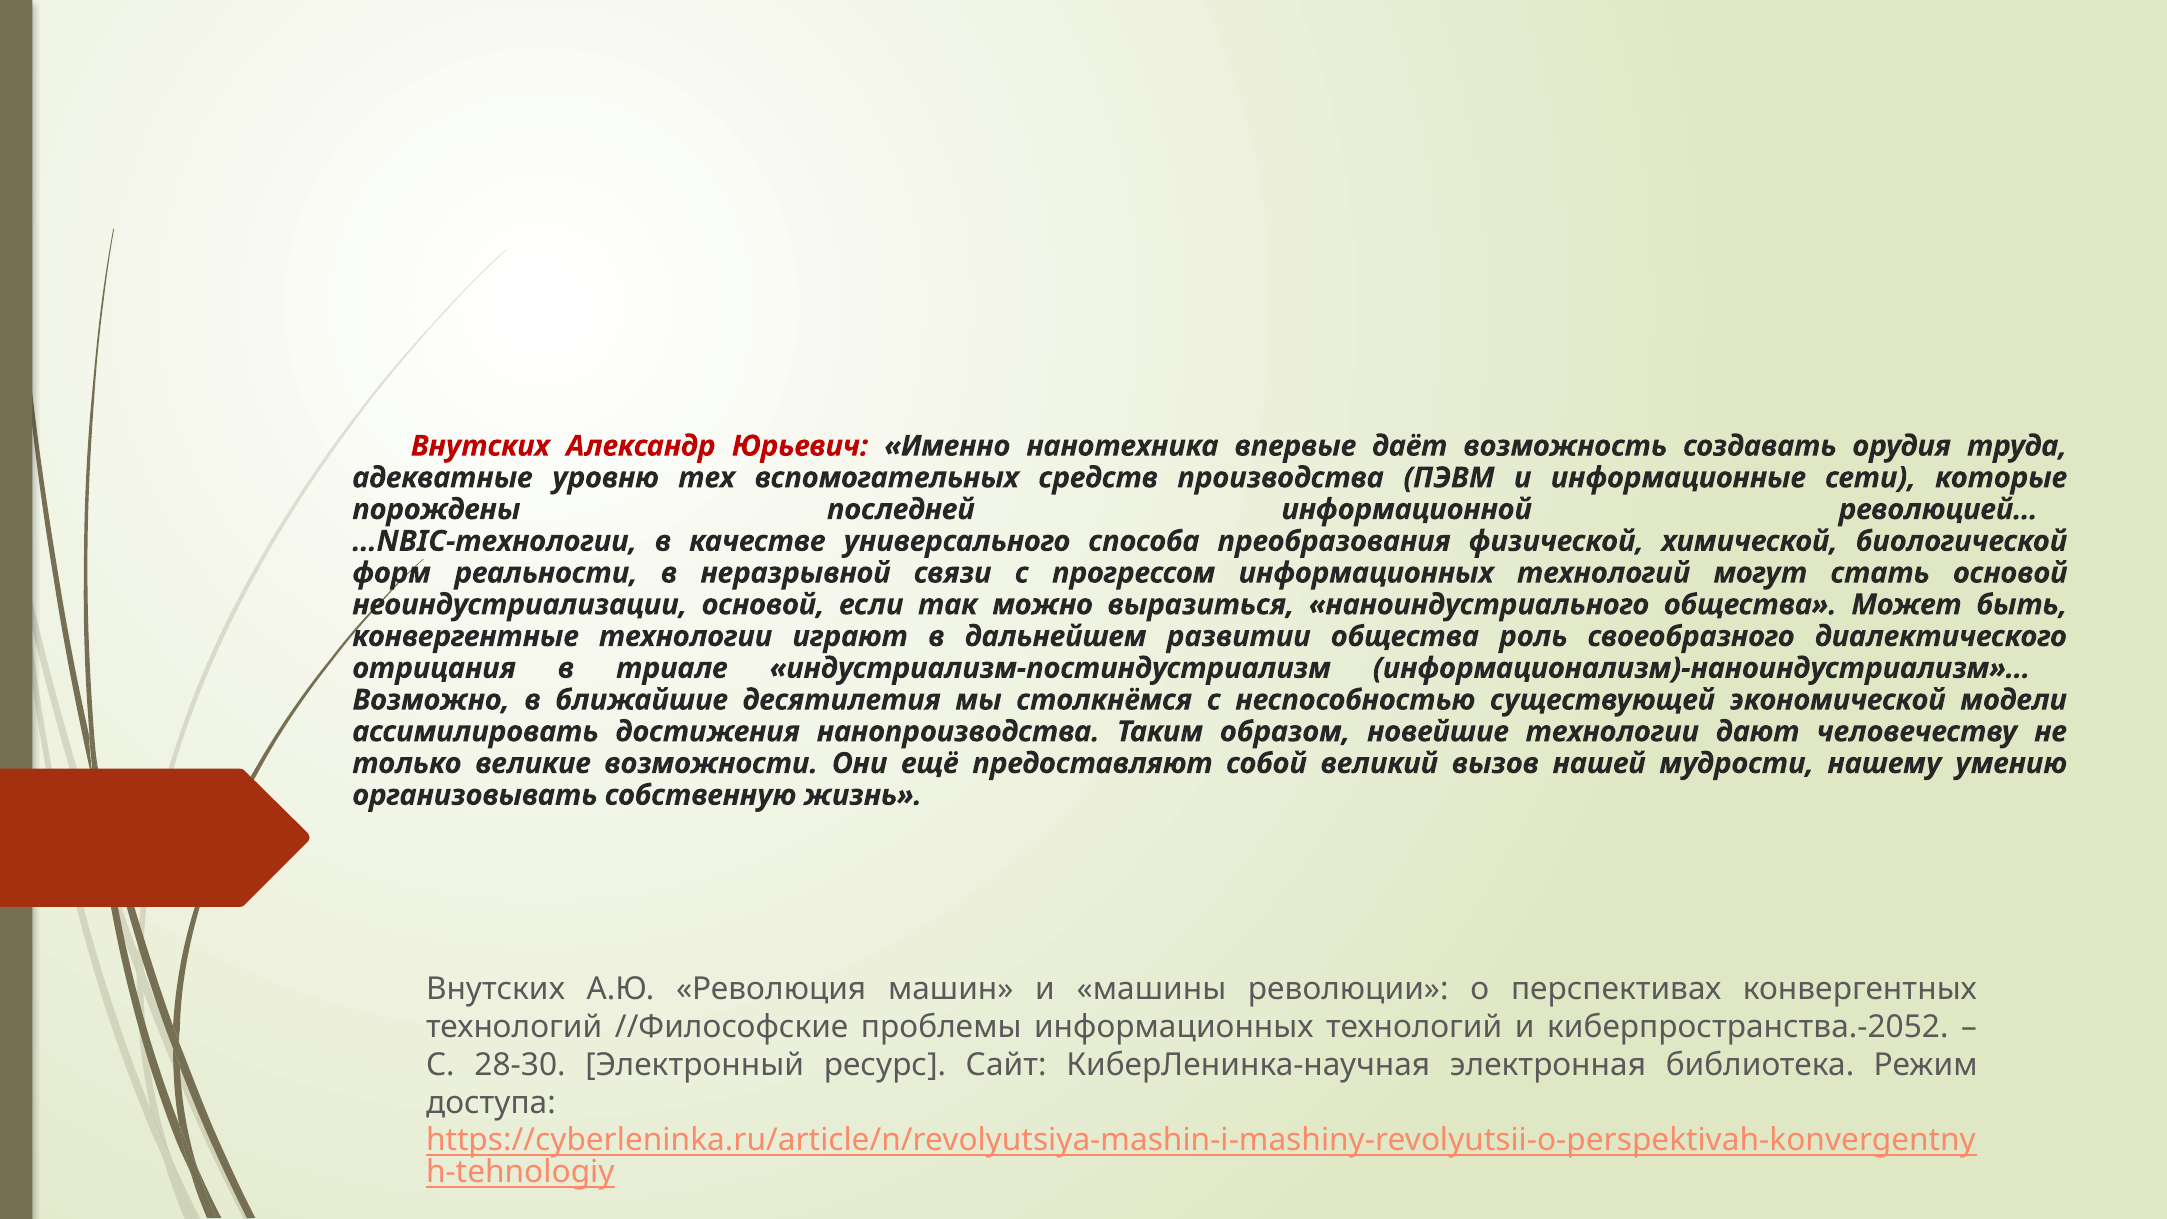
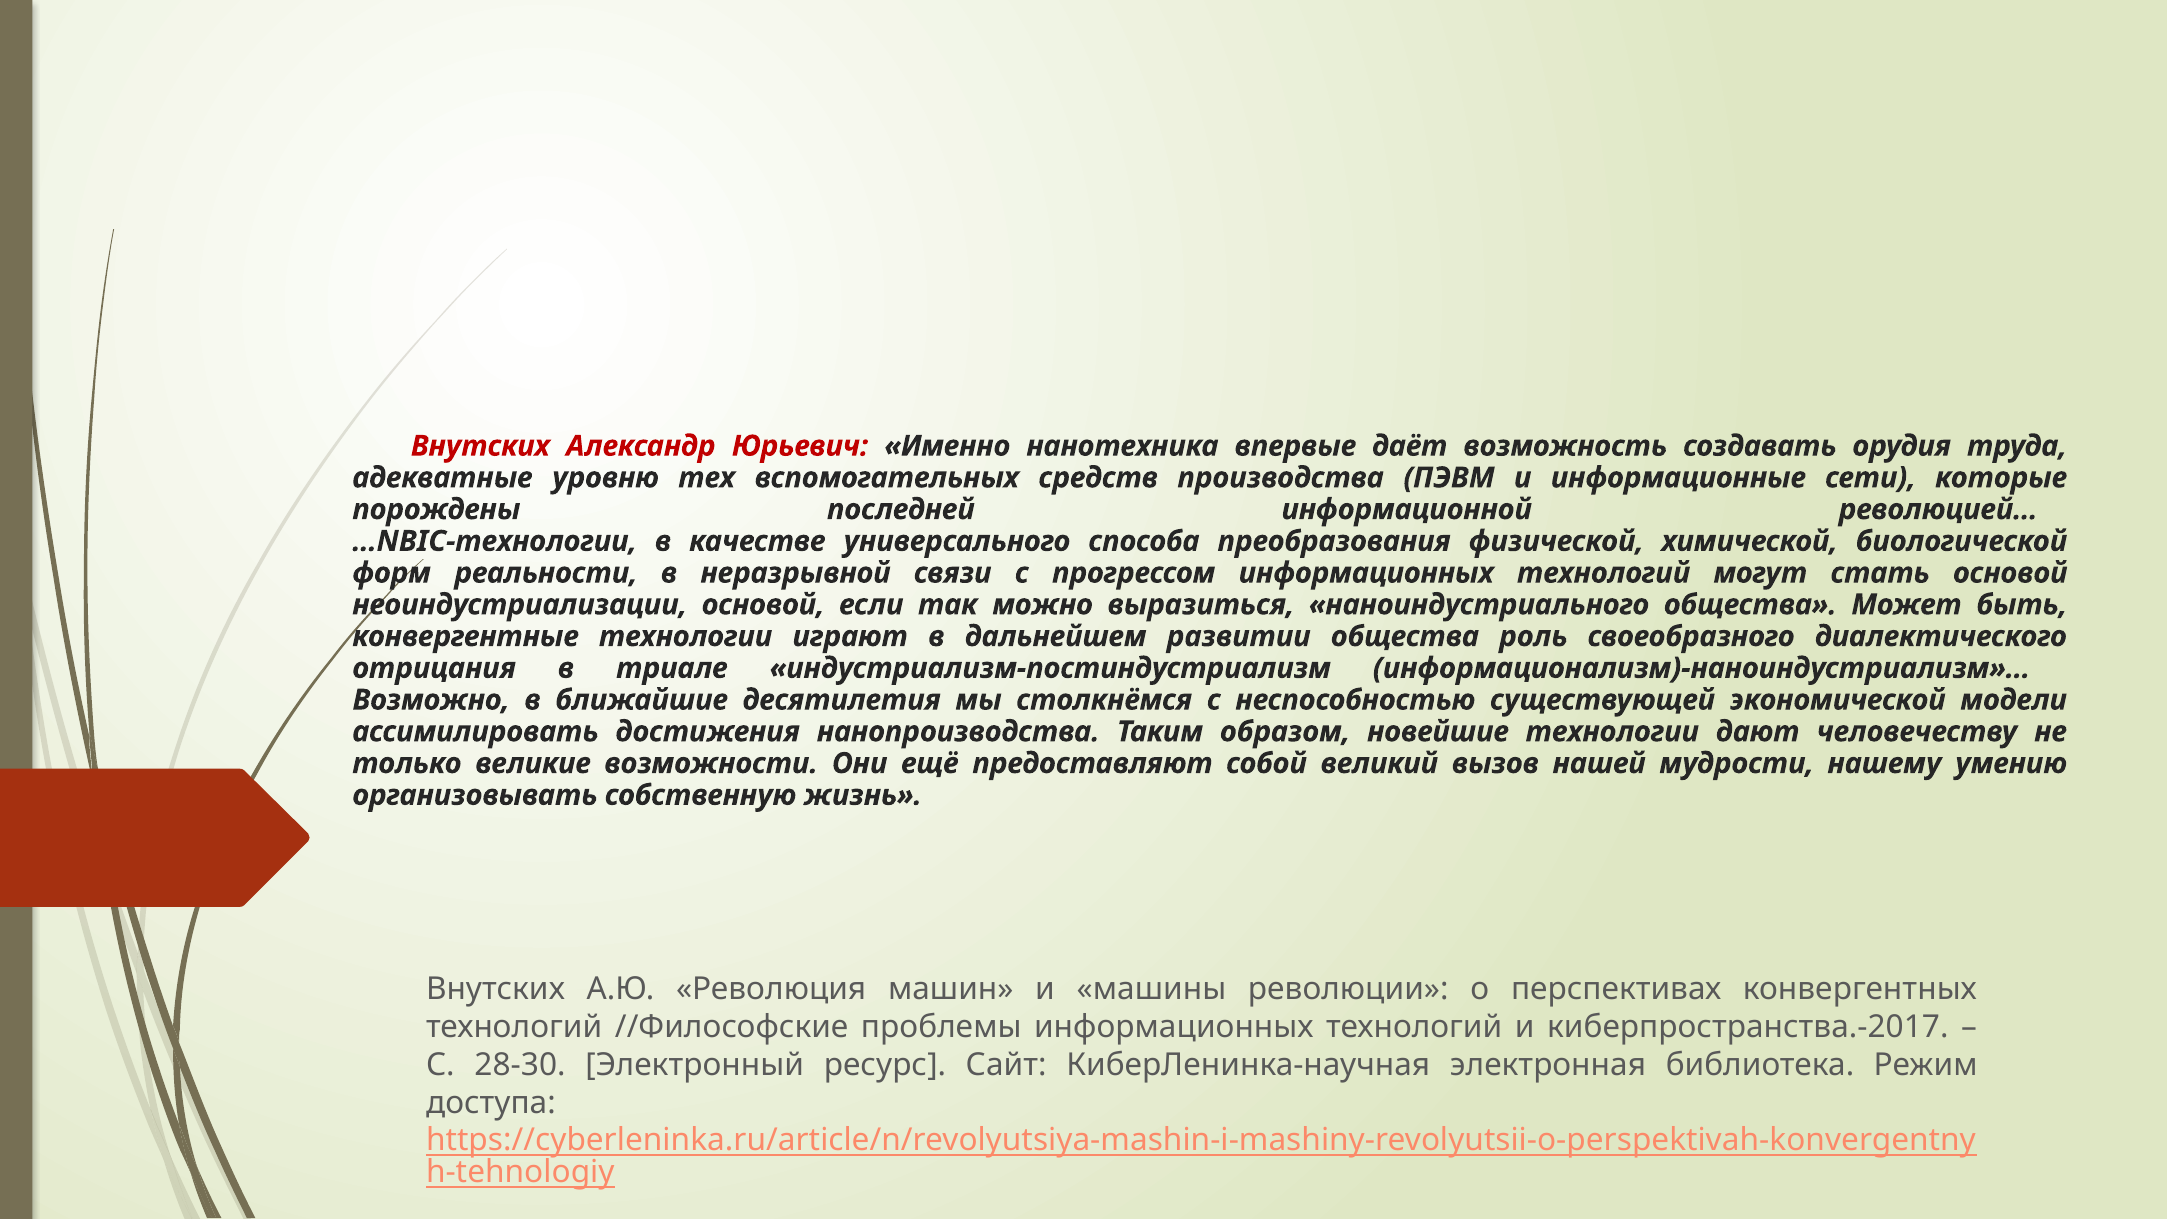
киберпространства.-2052: киберпространства.-2052 -> киберпространства.-2017 (1748, 1027)
